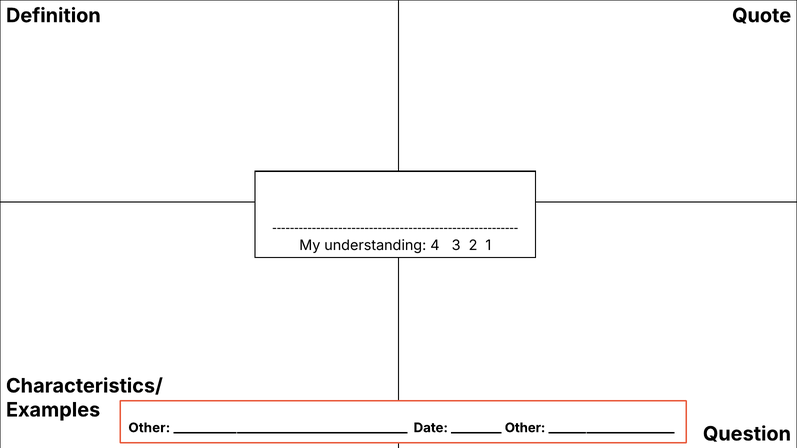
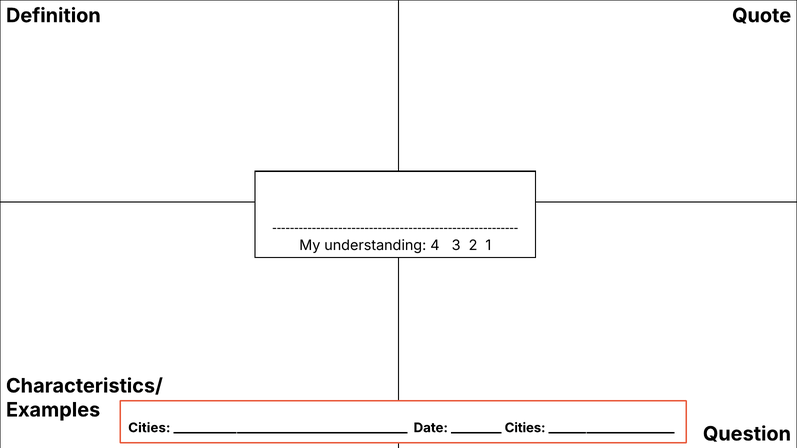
Other: Other -> Cities (149, 428)
Other: Other -> Cities (525, 428)
